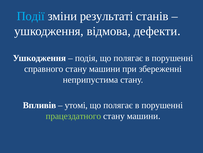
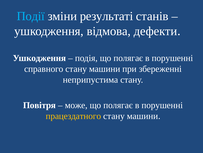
Впливів: Впливів -> Повітря (39, 105)
утомі: утомі -> може (76, 105)
працездатного colour: light green -> yellow (73, 116)
